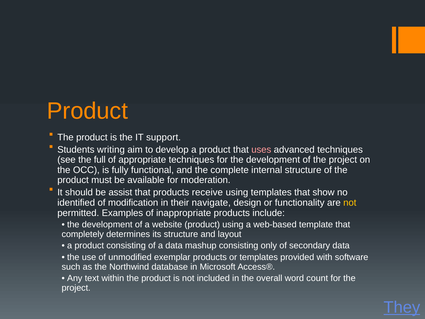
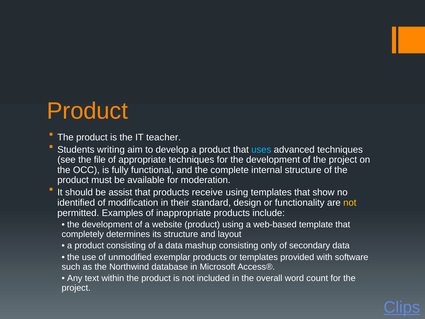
support: support -> teacher (164, 137)
uses colour: pink -> light blue (261, 149)
full: full -> file (100, 160)
navigate: navigate -> standard (211, 203)
They: They -> Clips (402, 307)
